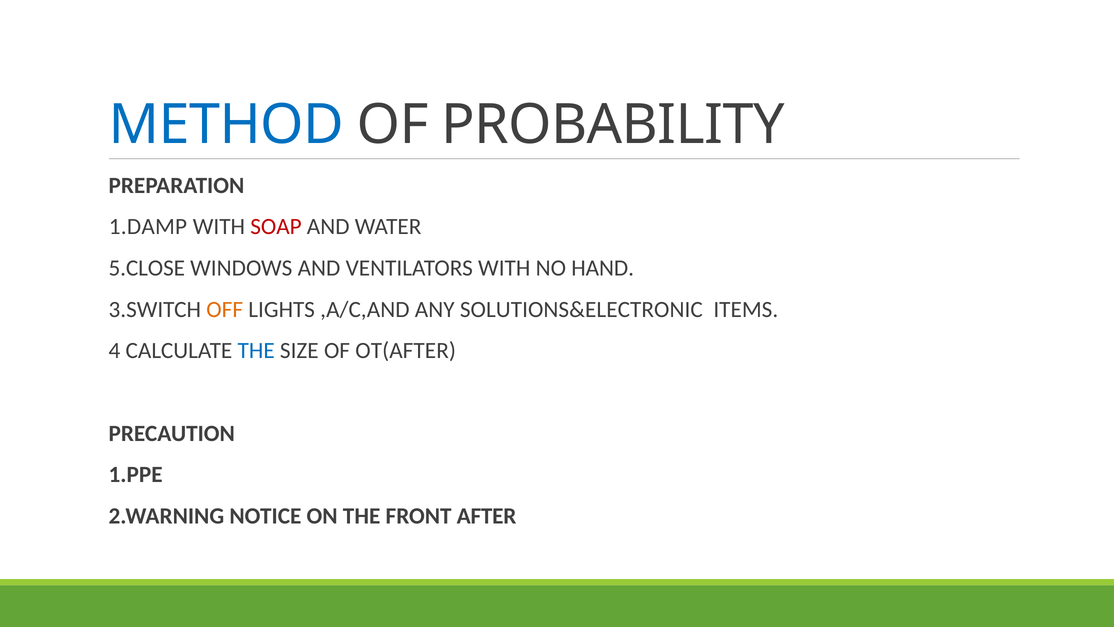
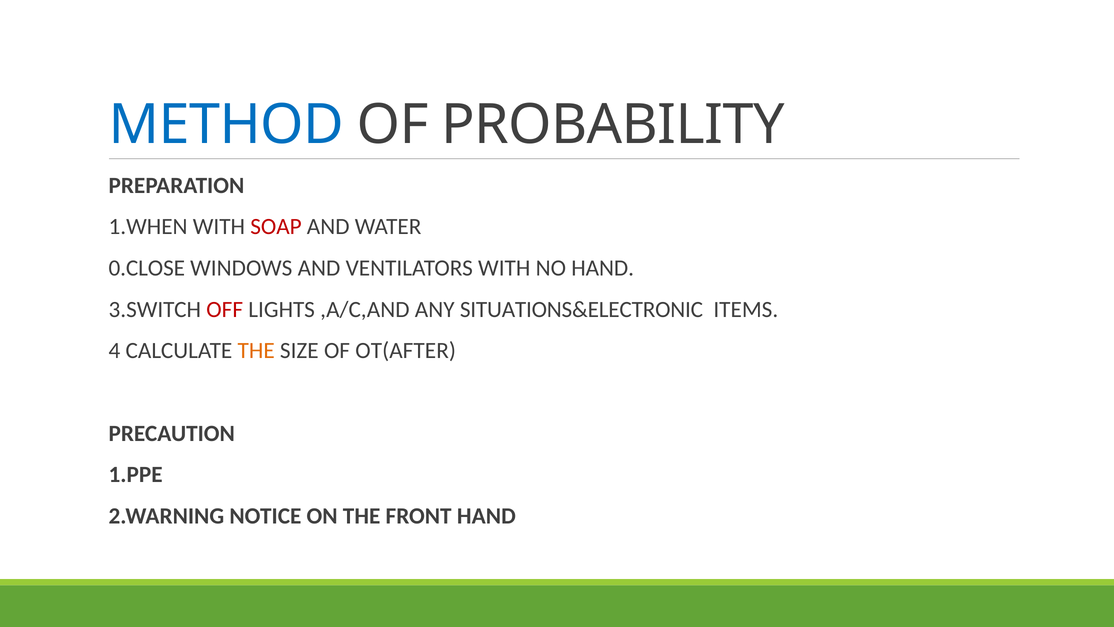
1.DAMP: 1.DAMP -> 1.WHEN (148, 227)
5.CLOSE: 5.CLOSE -> 0.CLOSE (147, 268)
OFF colour: orange -> red (225, 309)
SOLUTIONS&ELECTRONIC: SOLUTIONS&ELECTRONIC -> SITUATIONS&ELECTRONIC (581, 309)
THE colour: blue -> orange (256, 350)
FRONT AFTER: AFTER -> HAND (486, 516)
